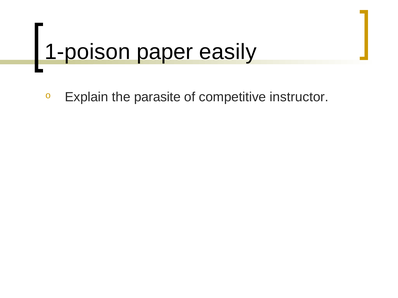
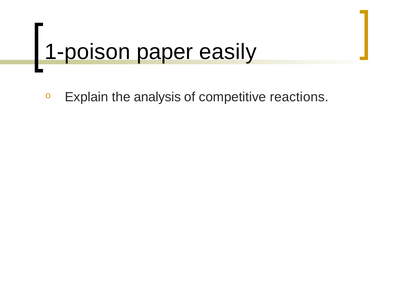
parasite: parasite -> analysis (157, 97)
instructor: instructor -> reactions (299, 97)
